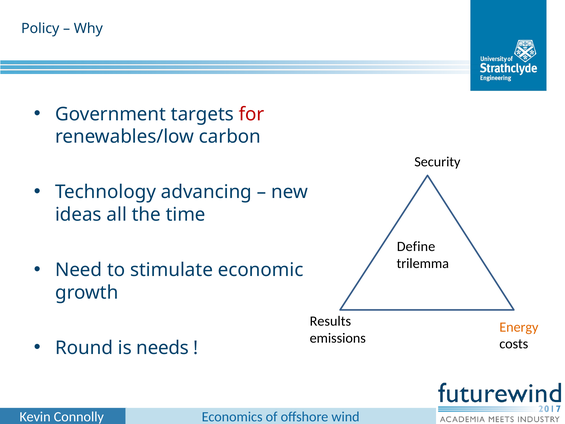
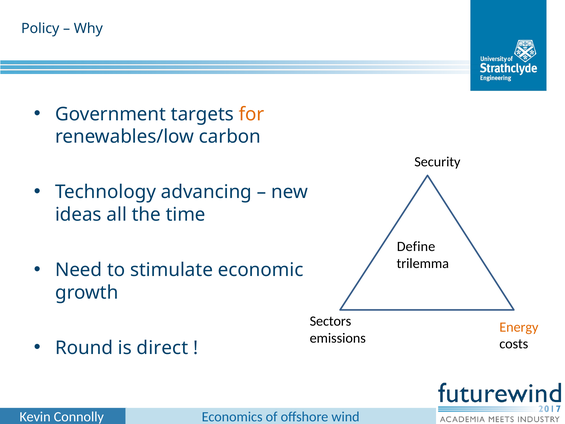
for colour: red -> orange (252, 114)
Results: Results -> Sectors (330, 321)
needs: needs -> direct (162, 348)
